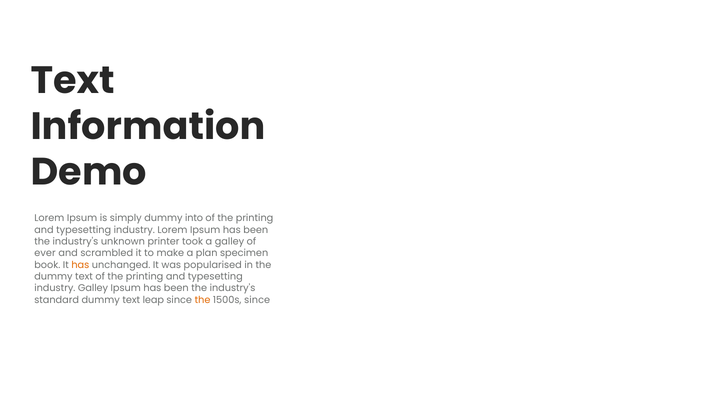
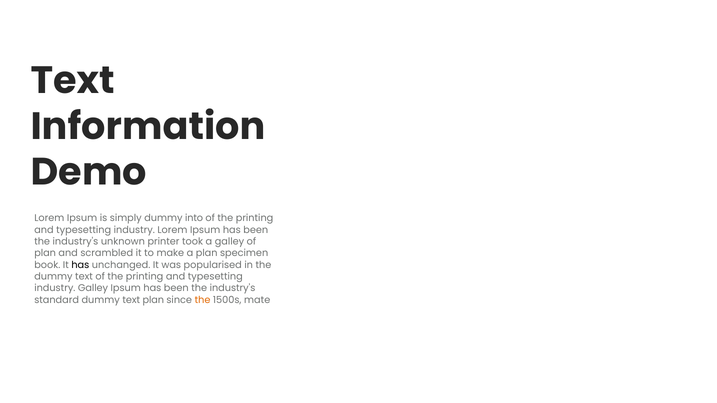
ever: ever -> plan (45, 253)
has colour: orange -> black (80, 265)
text leap: leap -> plan (153, 300)
1500s since: since -> mate (257, 300)
